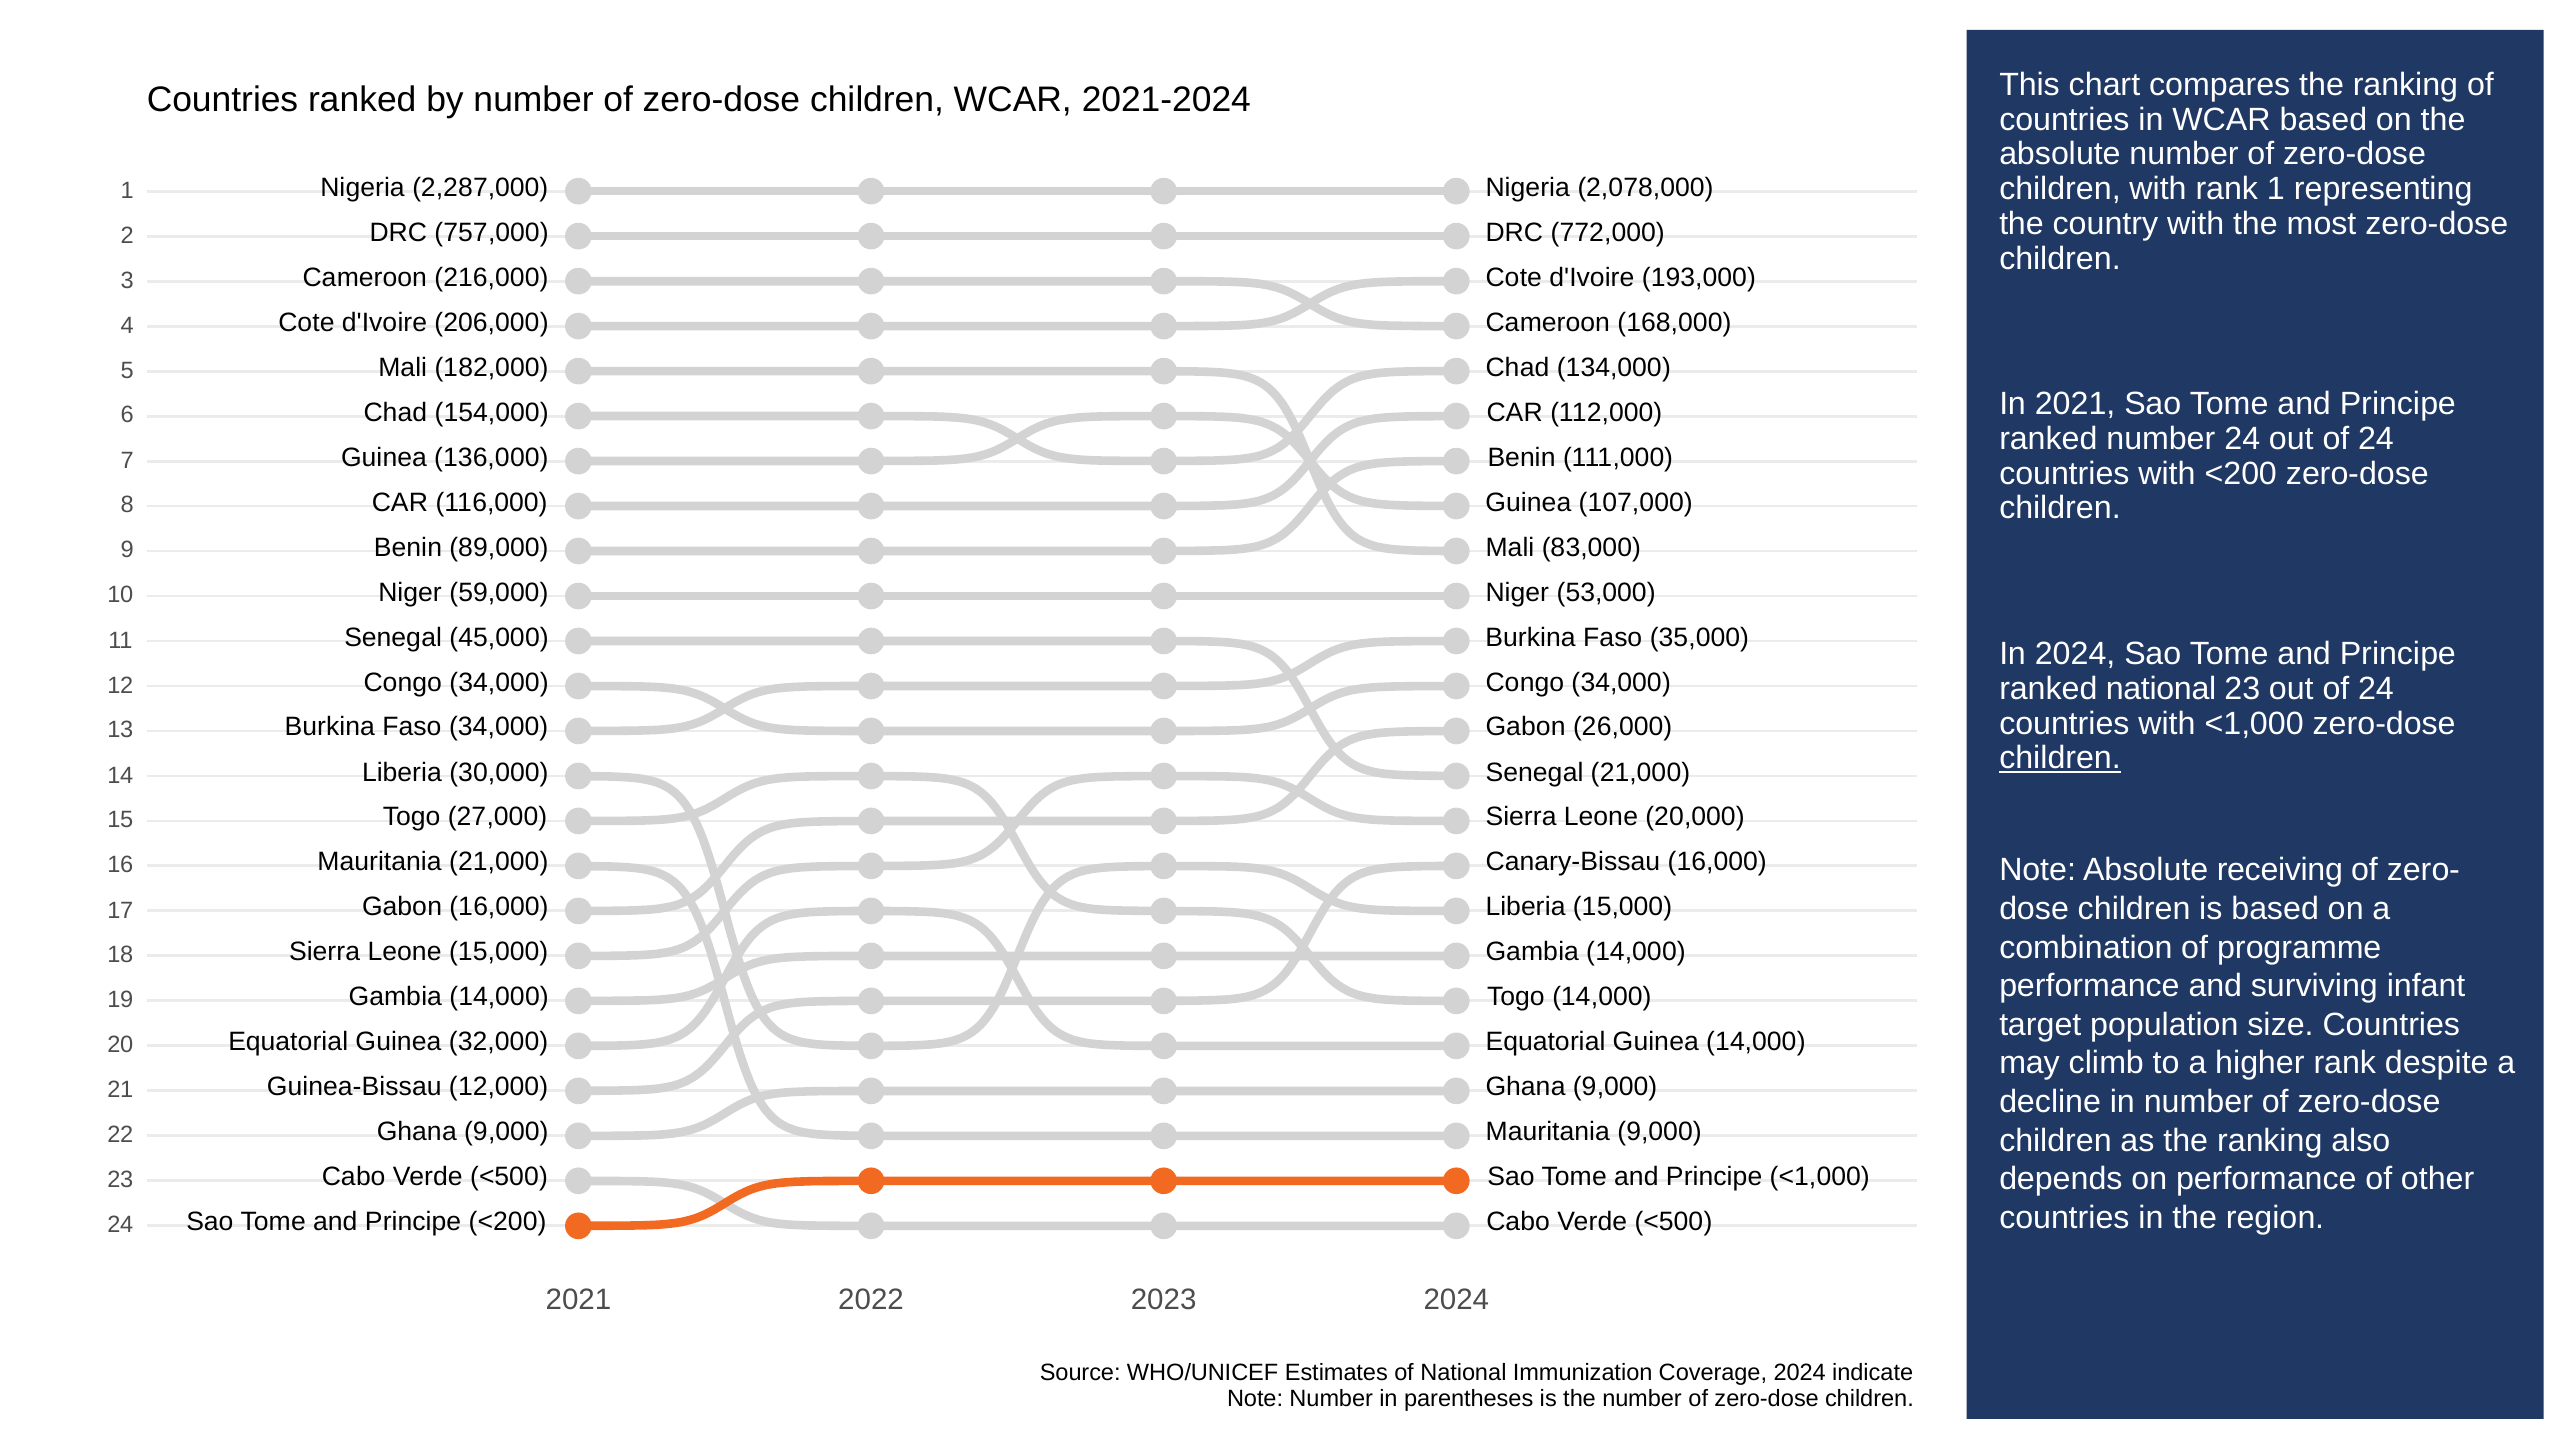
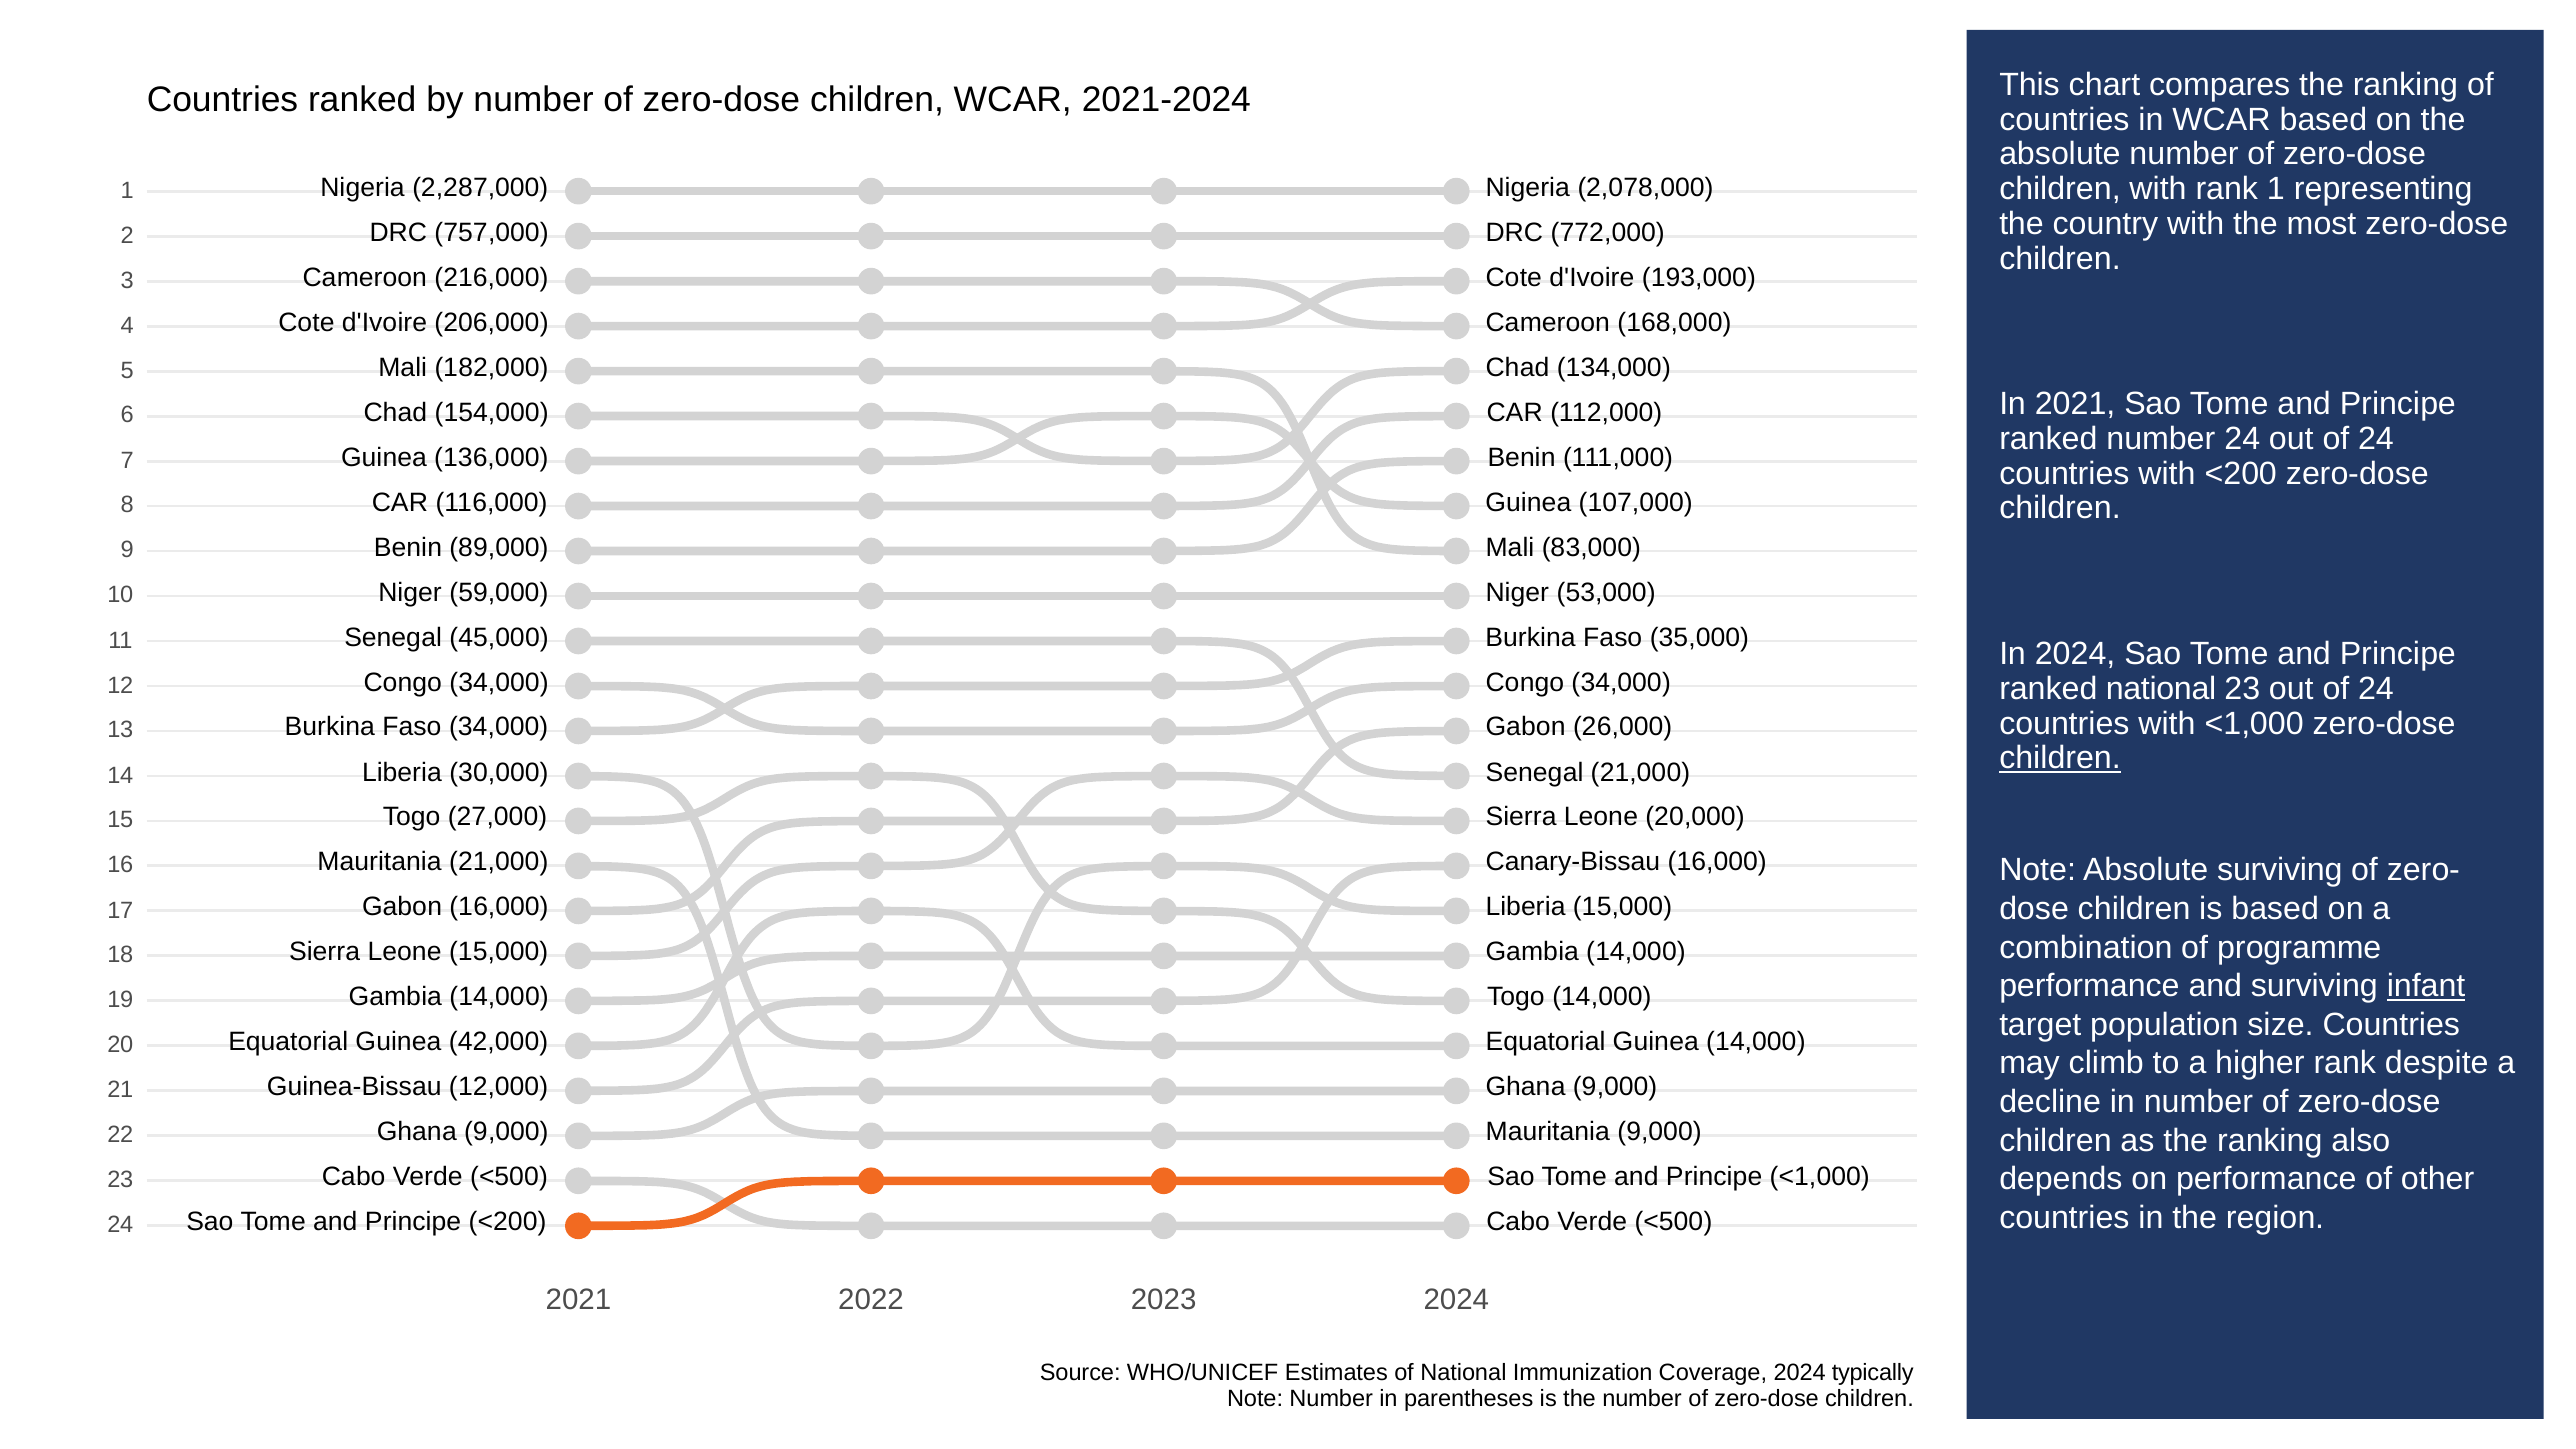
Absolute receiving: receiving -> surviving (2280, 870)
infant underline: none -> present (2426, 986)
32,000: 32,000 -> 42,000 (499, 1042)
indicate: indicate -> typically (1873, 1373)
